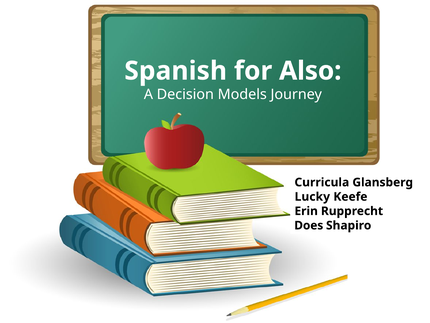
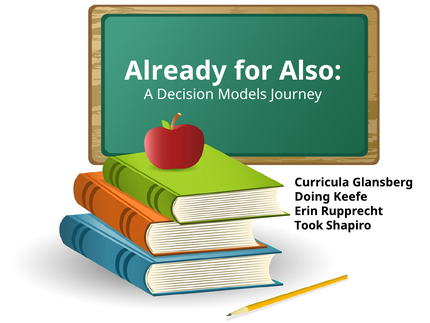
Spanish: Spanish -> Already (176, 71)
Lucky: Lucky -> Doing (312, 196)
Does: Does -> Took (309, 225)
